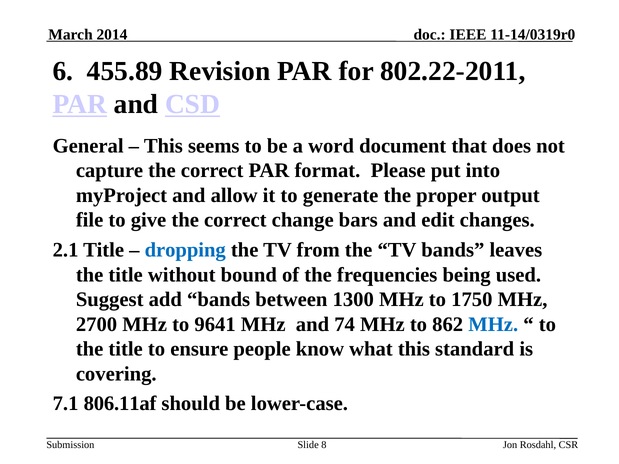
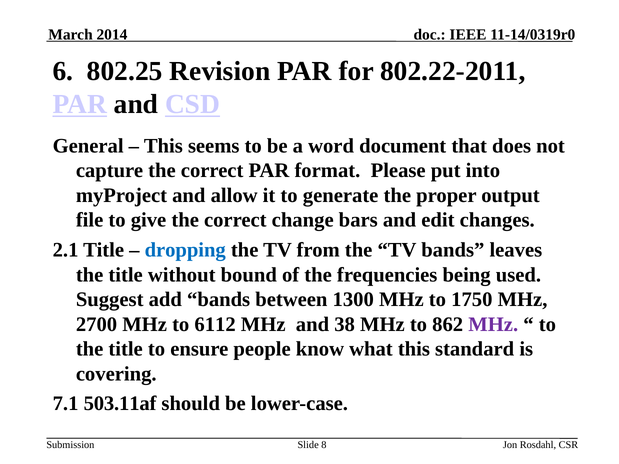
455.89: 455.89 -> 802.25 (125, 71)
9641: 9641 -> 6112 (215, 324)
74: 74 -> 38 (345, 324)
MHz colour: blue -> purple (493, 324)
806.11af: 806.11af -> 503.11af (120, 404)
